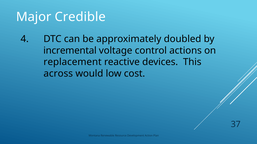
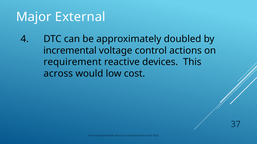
Credible: Credible -> External (80, 17)
replacement: replacement -> requirement (73, 62)
